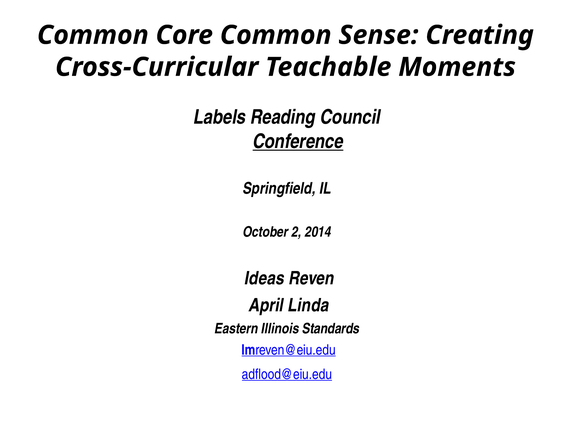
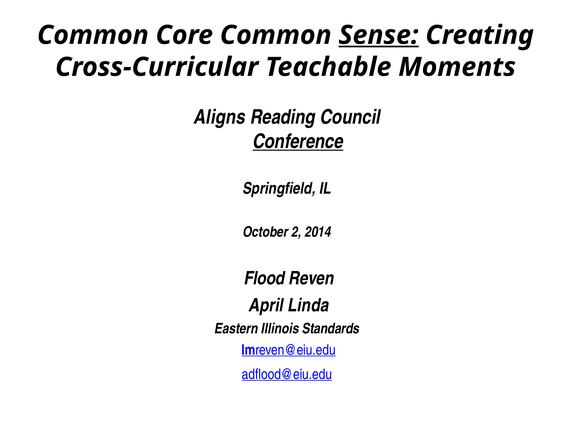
Sense underline: none -> present (379, 35)
Labels: Labels -> Aligns (220, 117)
Ideas: Ideas -> Flood (264, 278)
